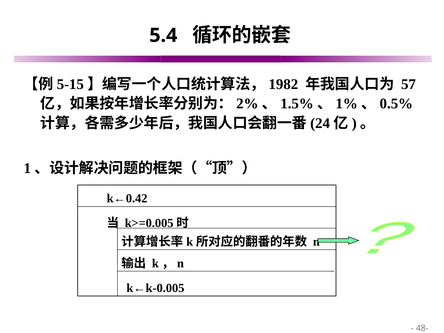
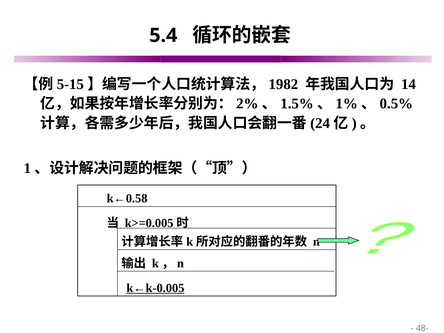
57: 57 -> 14 (408, 84)
k←0.42: k←0.42 -> k←0.58 (127, 199)
k←k-0.005 underline: none -> present (155, 288)
